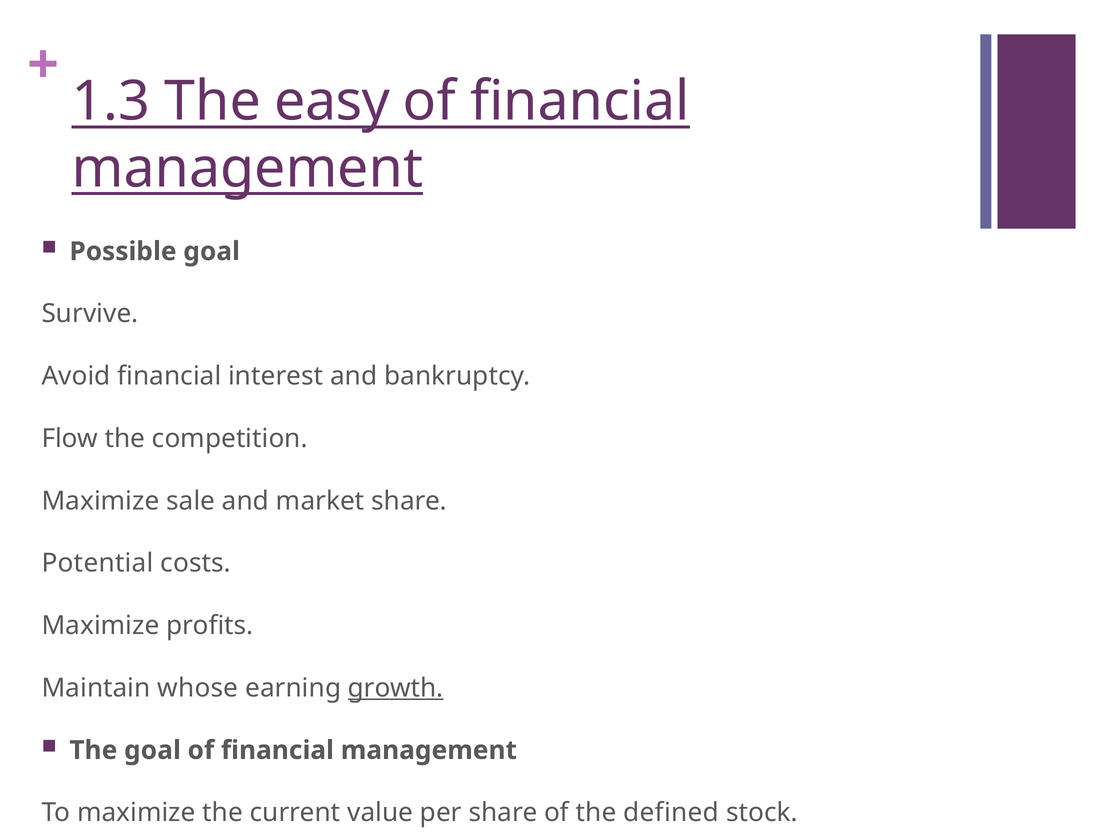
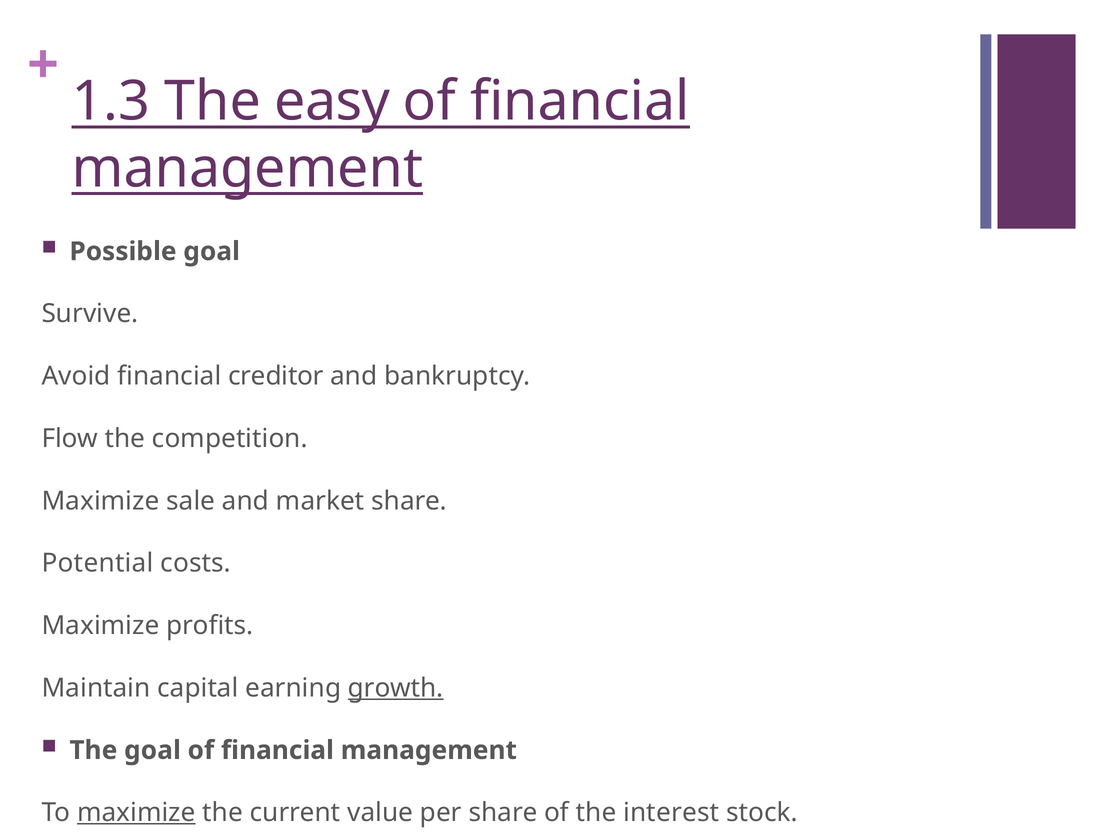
interest: interest -> creditor (276, 376)
whose: whose -> capital (198, 688)
maximize underline: none -> present (136, 813)
defined: defined -> interest (671, 813)
